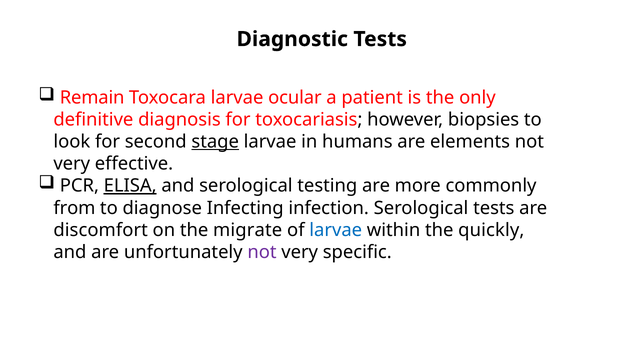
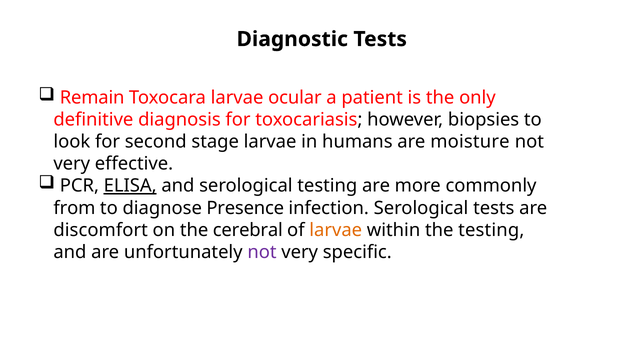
stage underline: present -> none (215, 142)
elements: elements -> moisture (470, 142)
Infecting: Infecting -> Presence (245, 208)
migrate: migrate -> cerebral (248, 230)
larvae colour: blue -> orange (336, 230)
the quickly: quickly -> testing (491, 230)
